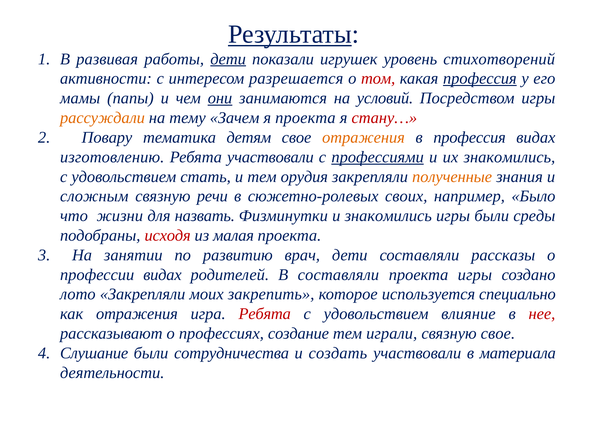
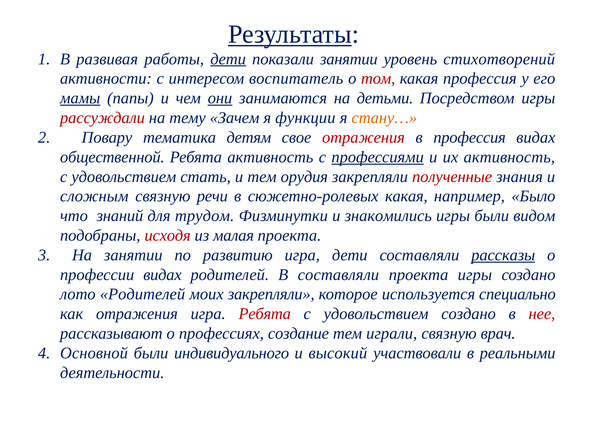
показали игрушек: игрушек -> занятии (349, 59)
разрешается: разрешается -> воспитатель (296, 79)
профессия underline: present -> none (480, 79)
мамы underline: none -> present (80, 98)
условий: условий -> детьми (385, 98)
рассуждали colour: orange -> red (102, 118)
я проекта: проекта -> функции (305, 118)
стану… colour: red -> orange (384, 118)
отражения colour: orange -> red (363, 138)
изготовлению: изготовлению -> общественной (112, 157)
Ребята участвовали: участвовали -> активность (270, 157)
их знакомились: знакомились -> активность (509, 157)
полученные colour: orange -> red (452, 177)
сюжетно-ролевых своих: своих -> какая (406, 197)
жизни: жизни -> знаний (120, 216)
назвать: назвать -> трудом (205, 216)
среды: среды -> видом (534, 216)
развитию врач: врач -> игра (302, 255)
рассказы underline: none -> present (503, 255)
лото Закрепляли: Закрепляли -> Родителей (143, 295)
моих закрепить: закрепить -> закрепляли (271, 295)
удовольствием влияние: влияние -> создано (469, 314)
связную свое: свое -> врач (498, 334)
Слушание: Слушание -> Основной (94, 354)
сотрудничества: сотрудничества -> индивидуального (232, 354)
создать: создать -> высокий (338, 354)
материала: материала -> реальными (518, 354)
